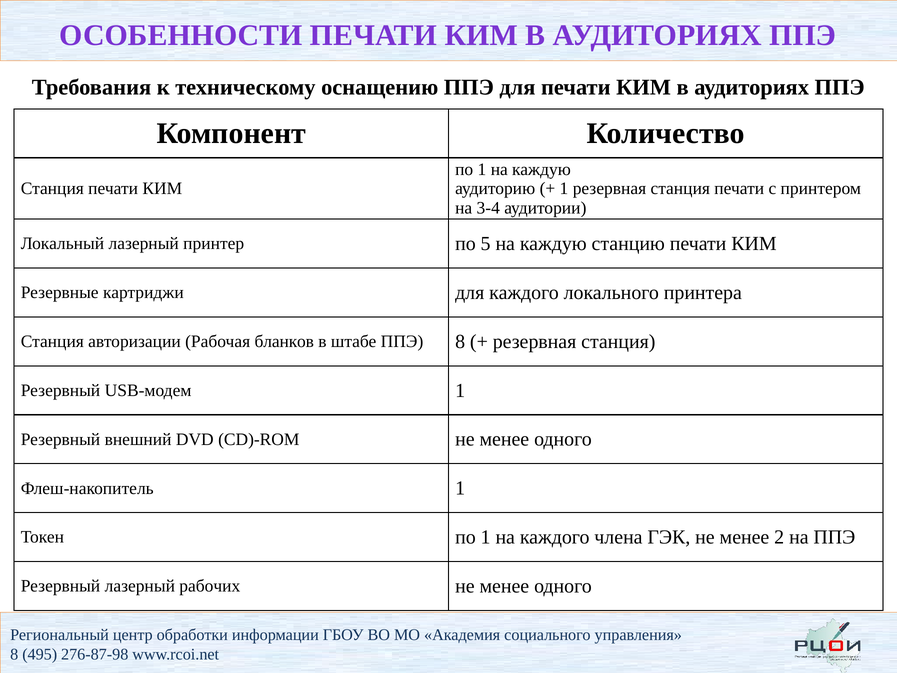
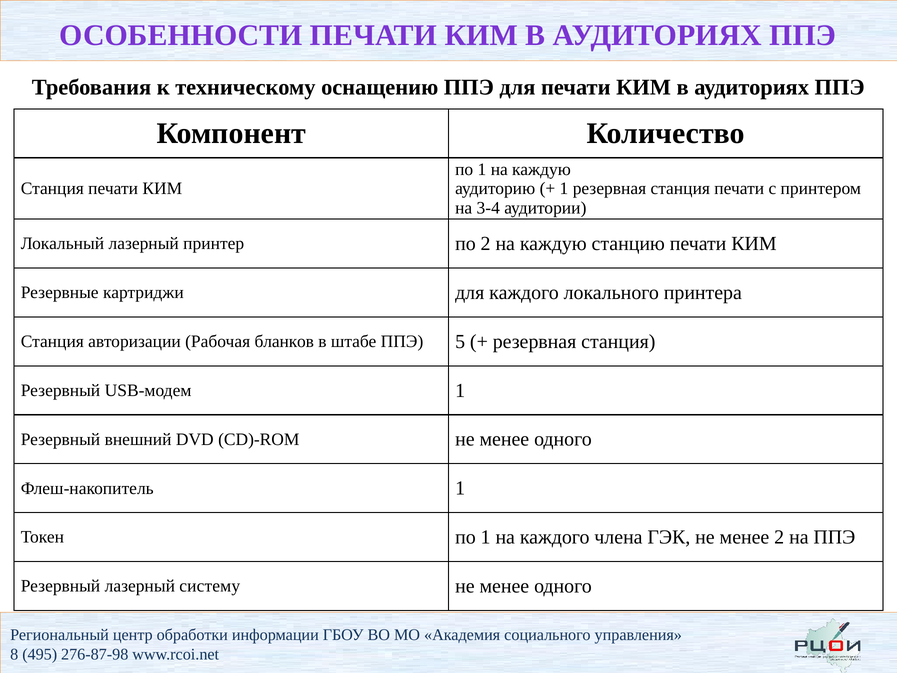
по 5: 5 -> 2 (486, 244)
ППЭ 8: 8 -> 5 (460, 341)
рабочих: рабочих -> систему (210, 586)
